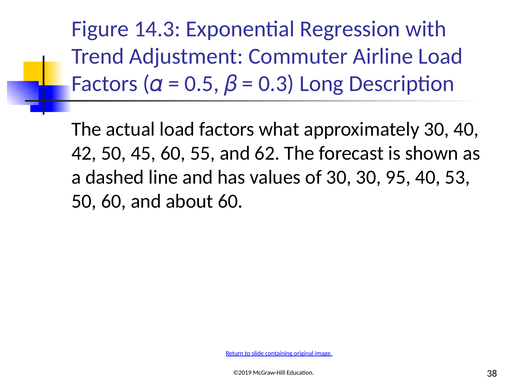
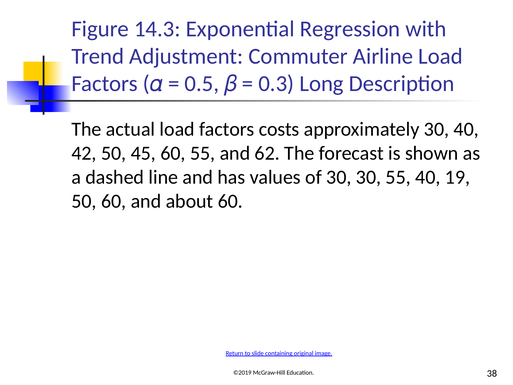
what: what -> costs (279, 129)
30 95: 95 -> 55 (398, 177)
53: 53 -> 19 (458, 177)
